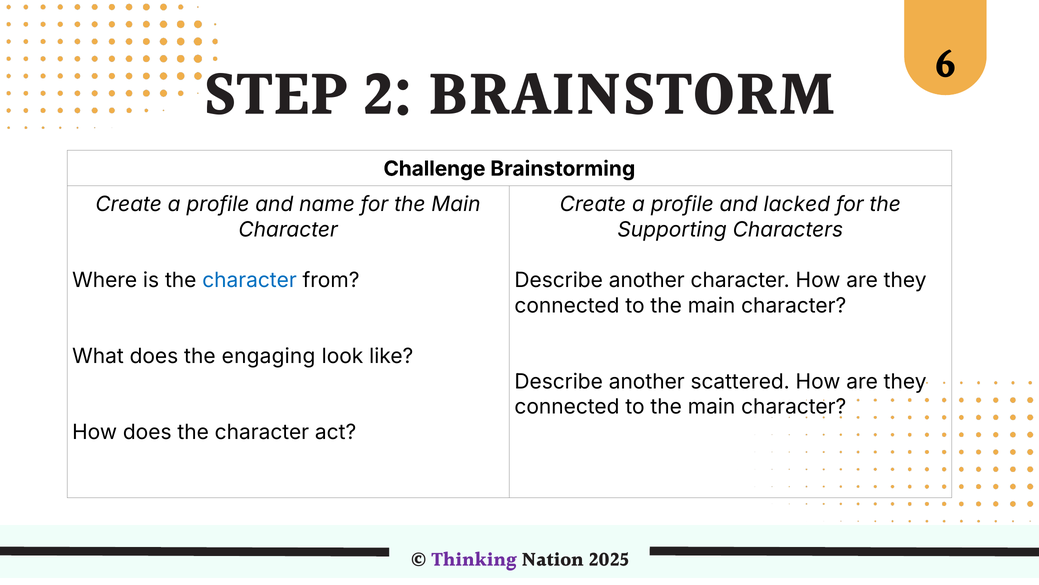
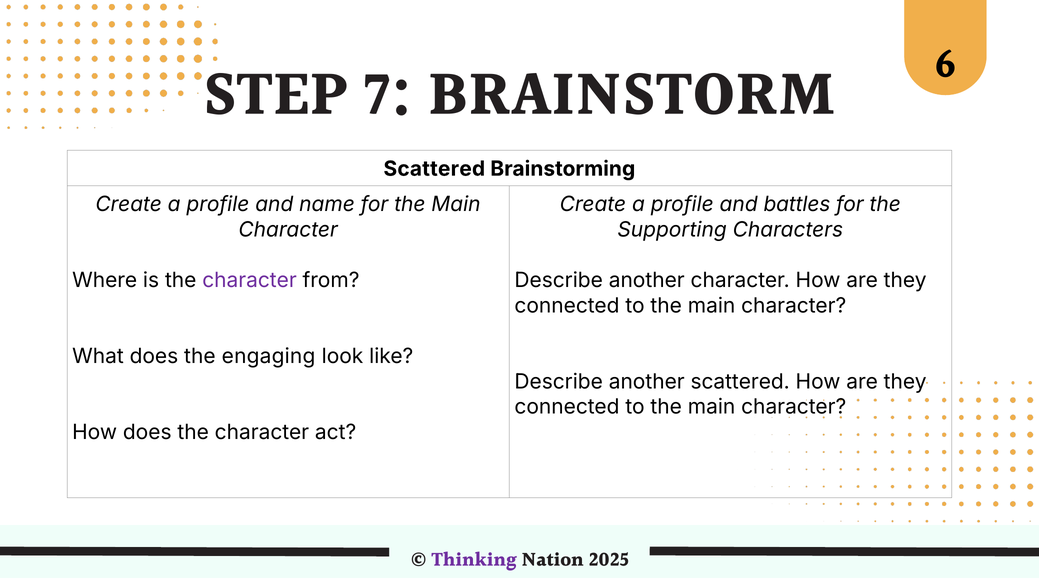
2: 2 -> 7 (387, 96)
Challenge: Challenge -> Scattered (434, 169)
lacked: lacked -> battles (797, 204)
character colour: blue -> purple (250, 280)
